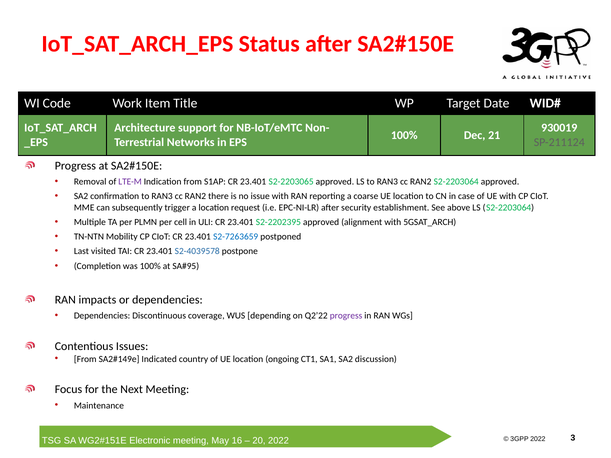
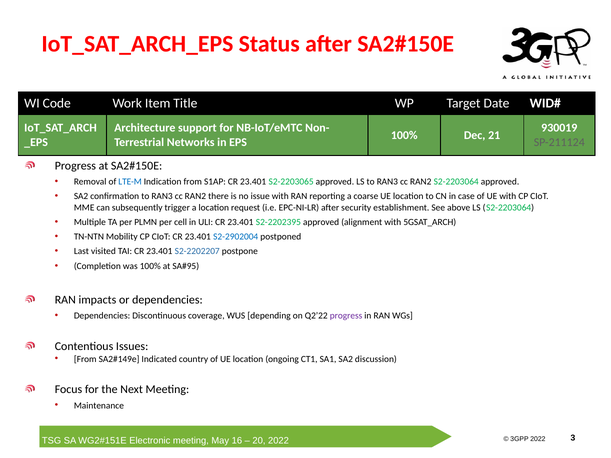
LTE-M colour: purple -> blue (130, 182)
S2-7263659: S2-7263659 -> S2-2902004 (236, 237)
S2-4039578: S2-4039578 -> S2-2202207 (197, 251)
